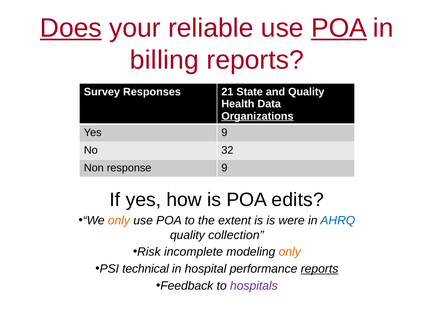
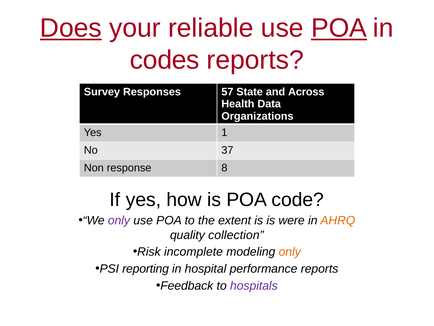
billing: billing -> codes (165, 60)
21: 21 -> 57 (227, 92)
and Quality: Quality -> Across (306, 92)
Organizations underline: present -> none (257, 116)
Yes 9: 9 -> 1 (224, 132)
32: 32 -> 37 (227, 150)
response 9: 9 -> 8 (224, 168)
edits: edits -> code (298, 200)
only colour: orange -> purple (119, 220)
AHRQ colour: blue -> orange (338, 220)
technical: technical -> reporting (146, 268)
reports underline: present -> none (320, 268)
